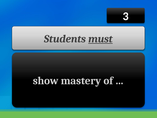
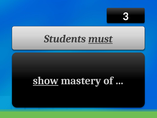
show underline: none -> present (46, 81)
